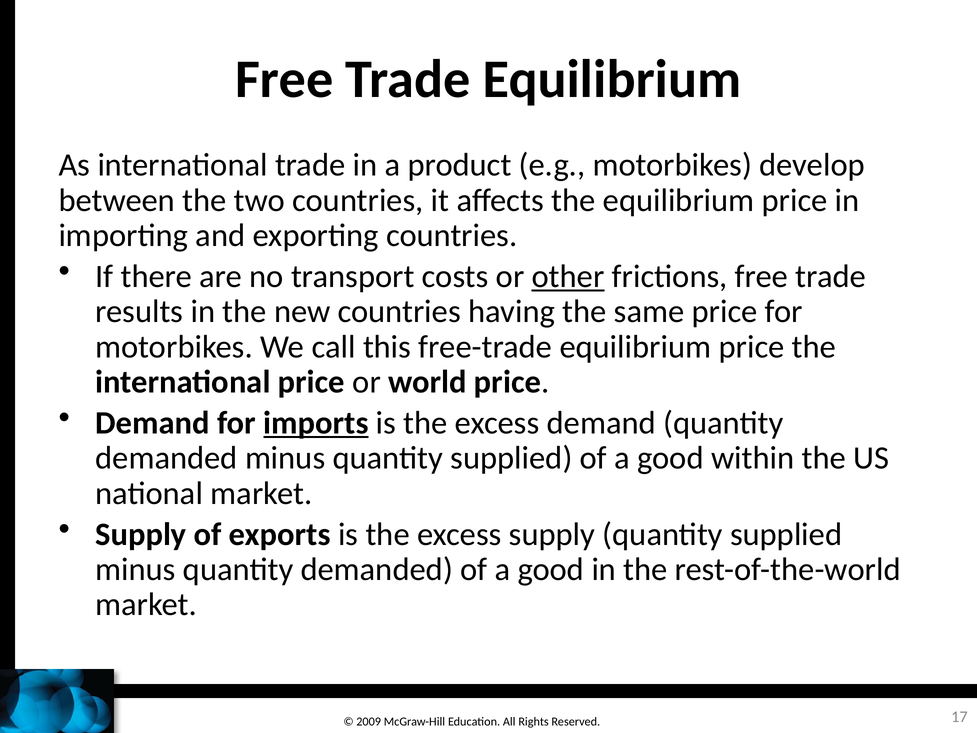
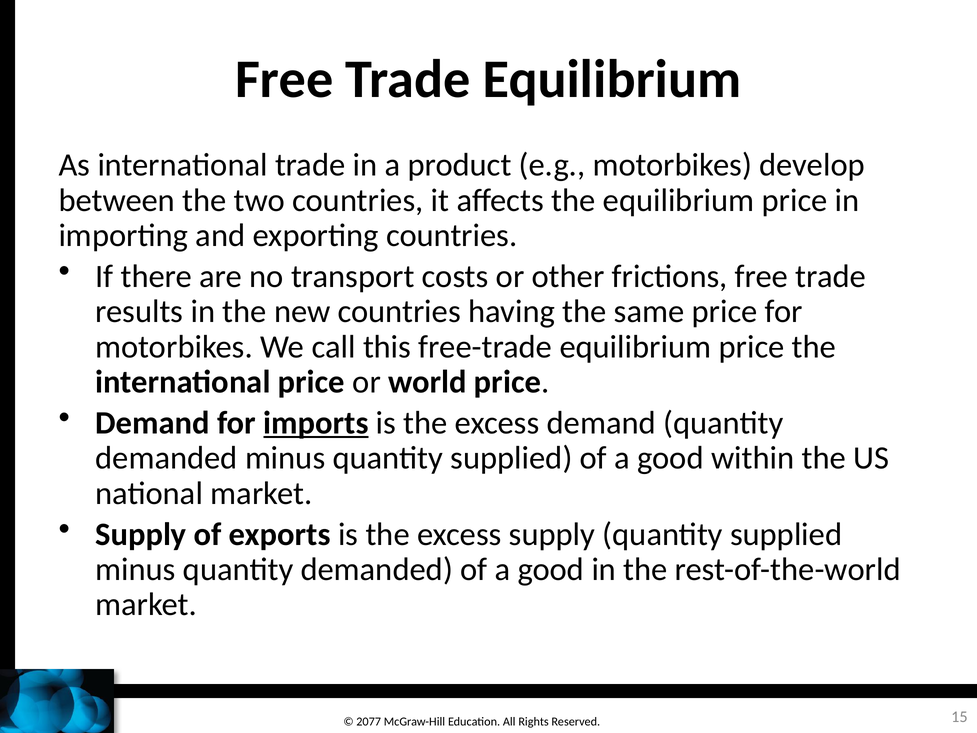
other underline: present -> none (568, 276)
2009: 2009 -> 2077 (369, 721)
17: 17 -> 15 (959, 717)
